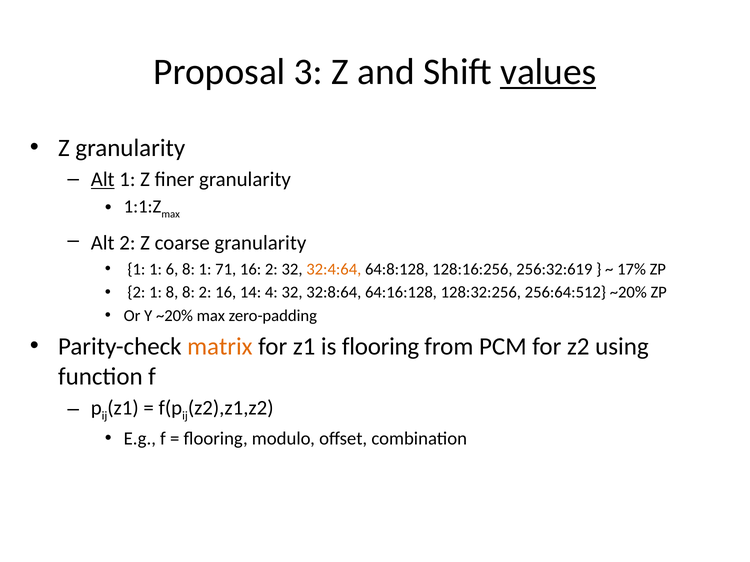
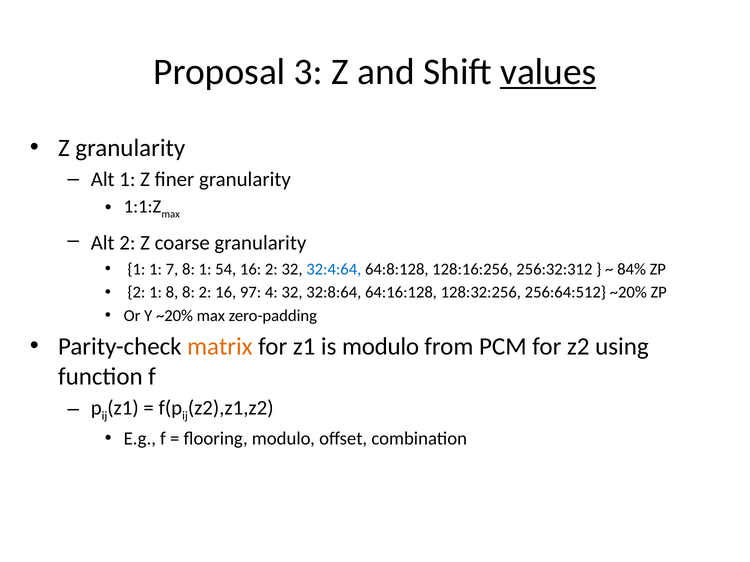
Alt underline: present -> none (103, 180)
6: 6 -> 7 (172, 269)
71: 71 -> 54 (226, 269)
32:4:64 colour: orange -> blue (334, 269)
256:32:619: 256:32:619 -> 256:32:312 (554, 269)
17%: 17% -> 84% (632, 269)
14: 14 -> 97 (251, 293)
is flooring: flooring -> modulo (381, 347)
